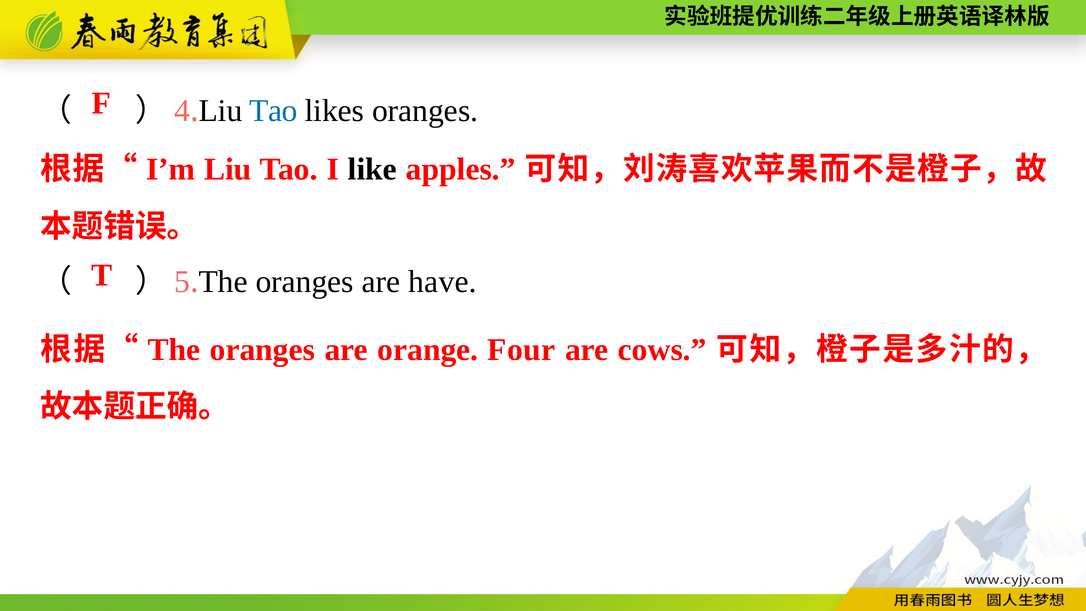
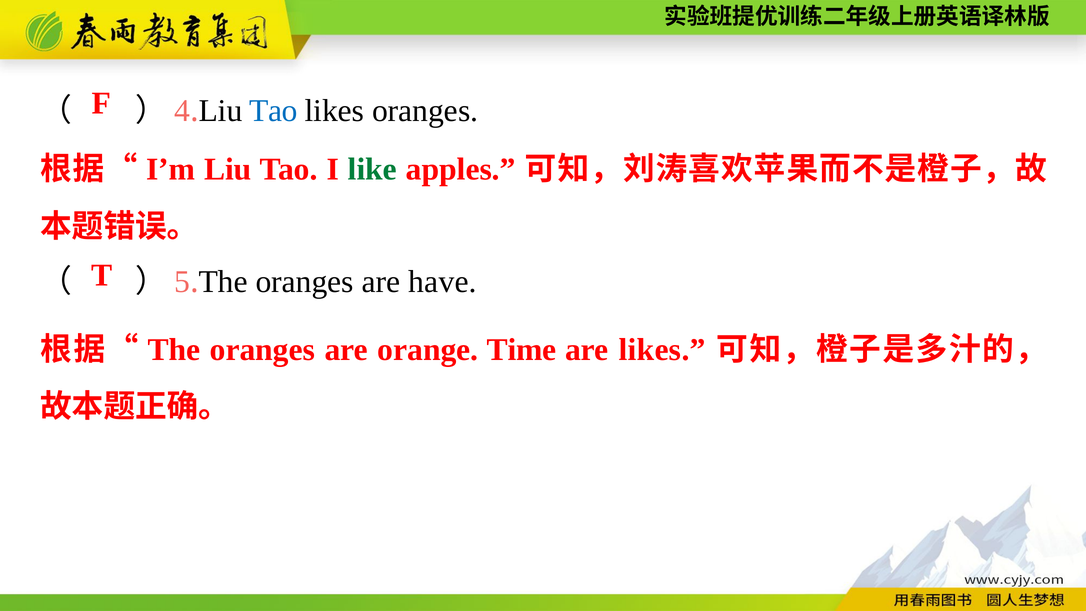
like colour: black -> green (372, 170)
Four: Four -> Time (522, 350)
are cows: cows -> likes (662, 350)
